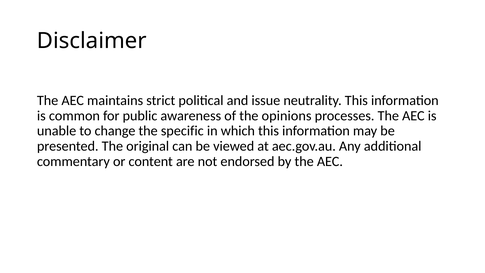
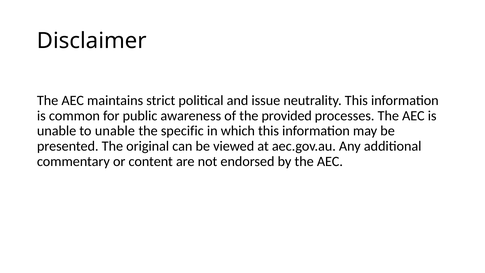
opinions: opinions -> provided (287, 116)
to change: change -> unable (115, 131)
